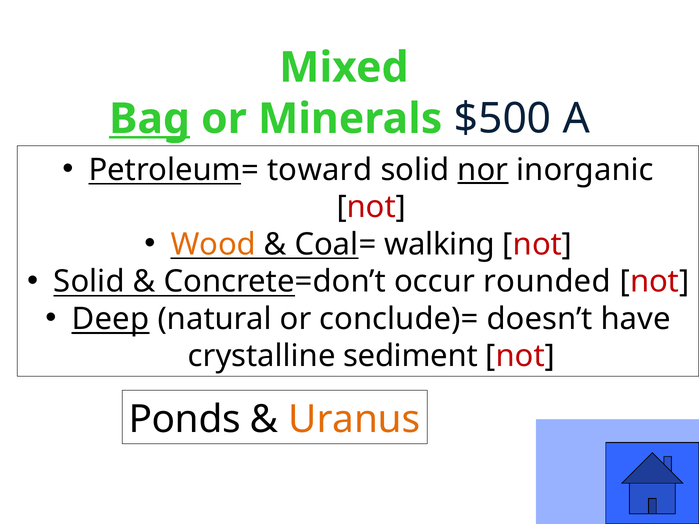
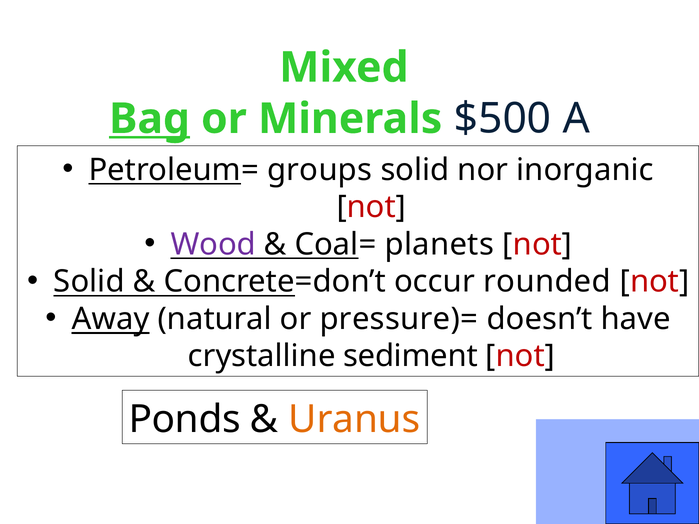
toward: toward -> groups (320, 170)
nor underline: present -> none (483, 170)
Wood colour: orange -> purple (213, 244)
walking: walking -> planets (439, 244)
Deep: Deep -> Away (111, 319)
conclude)=: conclude)= -> pressure)= (399, 319)
